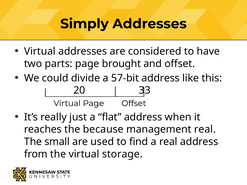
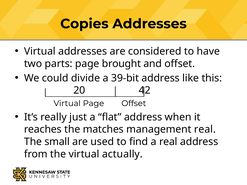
Simply: Simply -> Copies (84, 24)
57-bit: 57-bit -> 39-bit (125, 78)
33: 33 -> 42 (145, 90)
because: because -> matches (103, 130)
storage: storage -> actually (122, 154)
